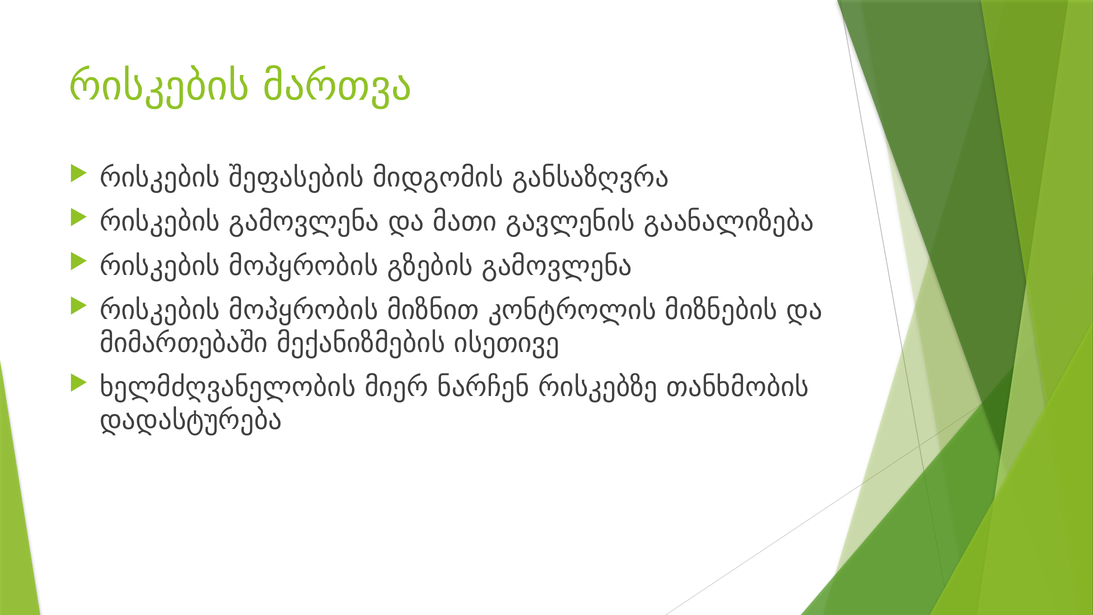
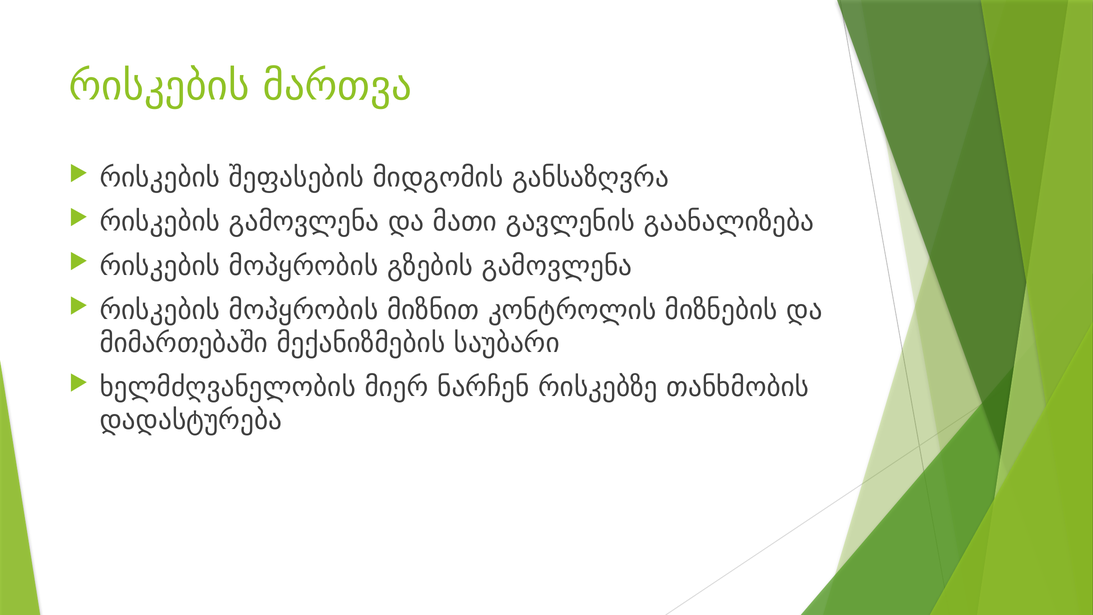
ისეთივე: ისეთივე -> საუბარი (507, 343)
